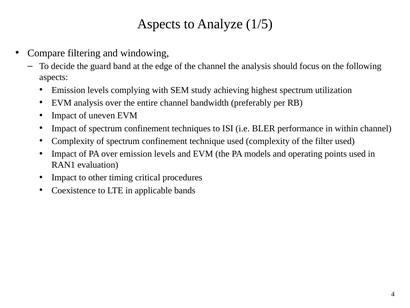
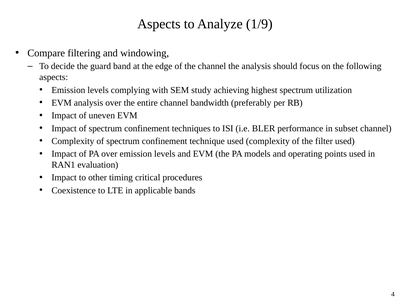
1/5: 1/5 -> 1/9 (259, 24)
within: within -> subset (346, 128)
